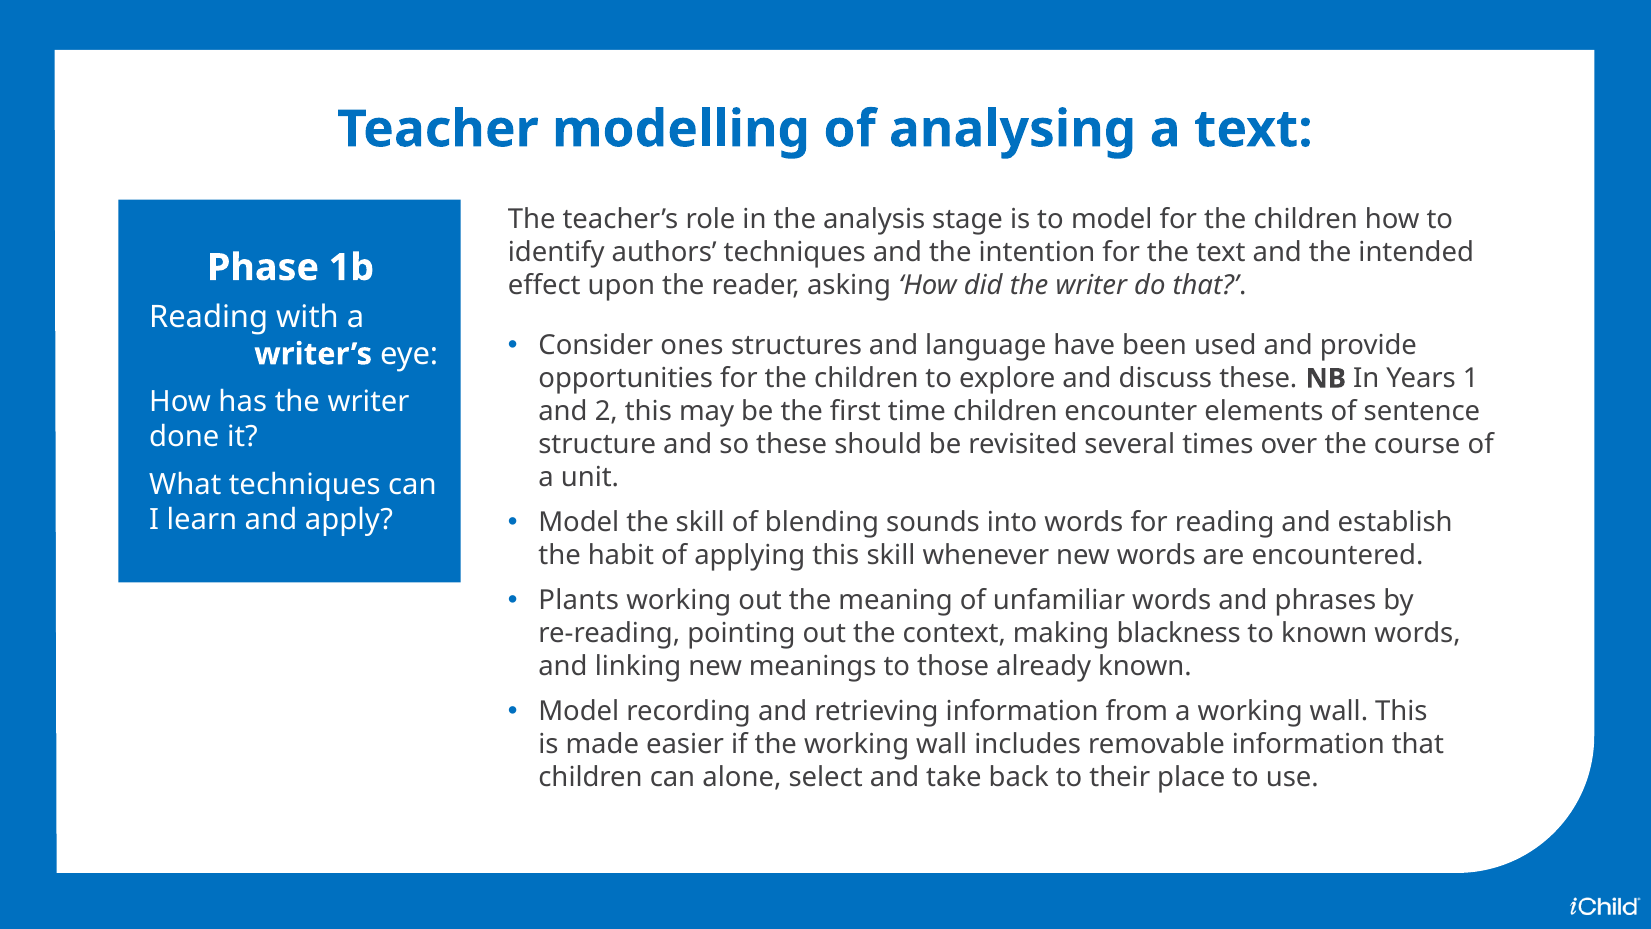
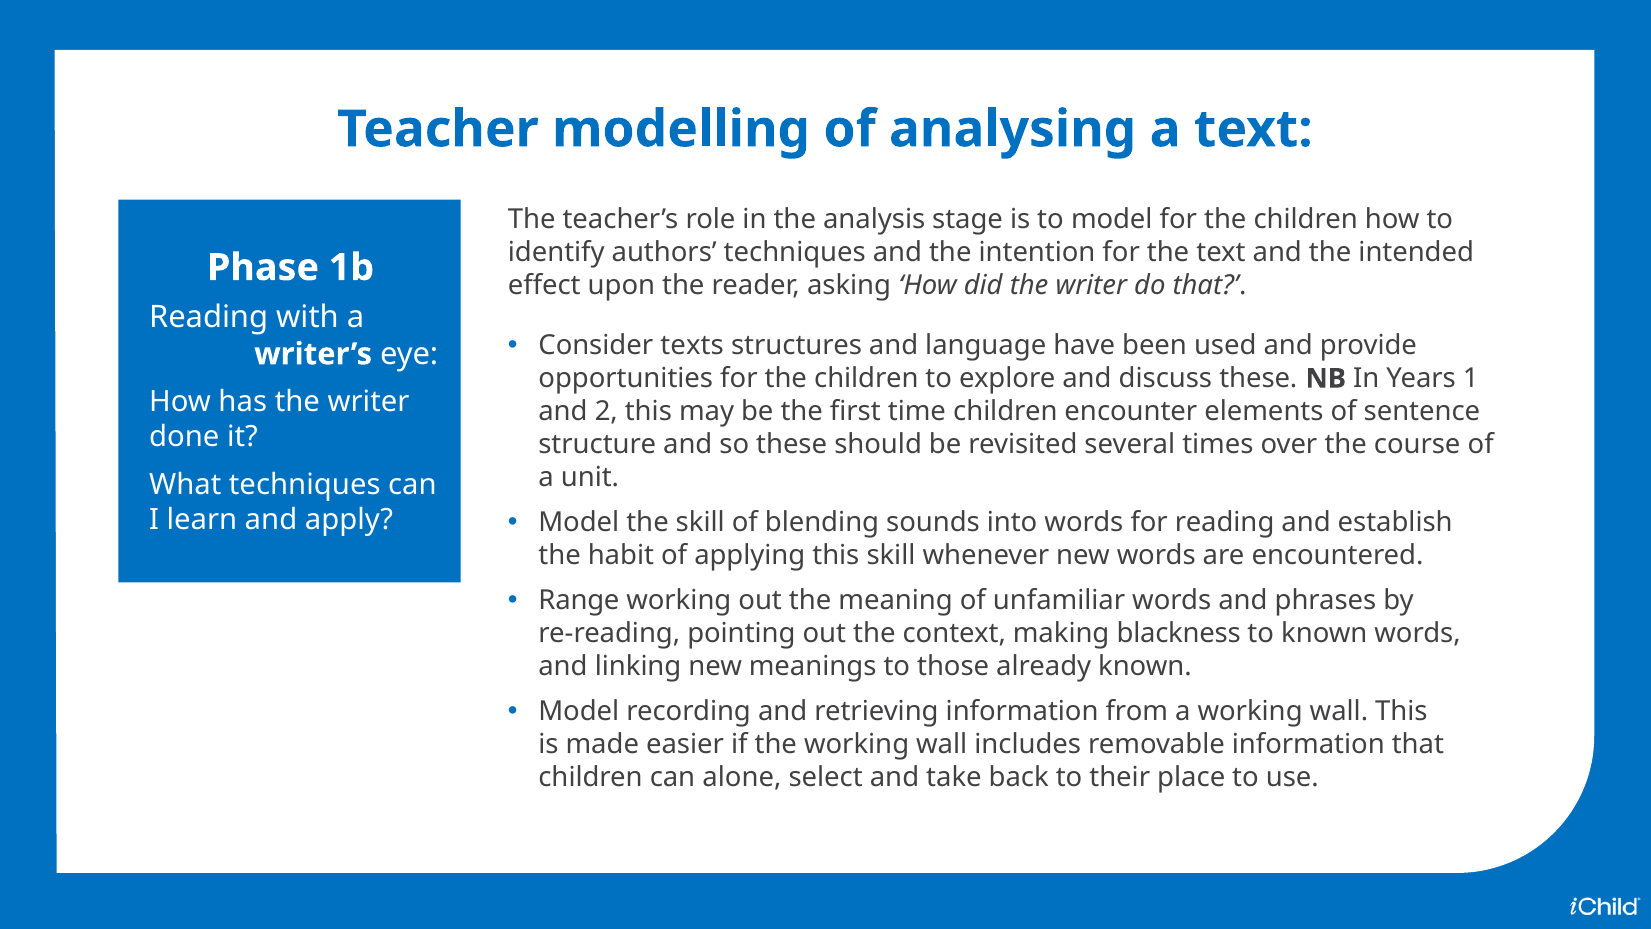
ones: ones -> texts (692, 345)
Plants: Plants -> Range (579, 601)
